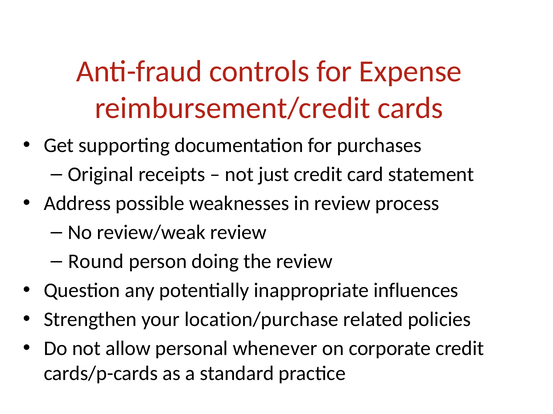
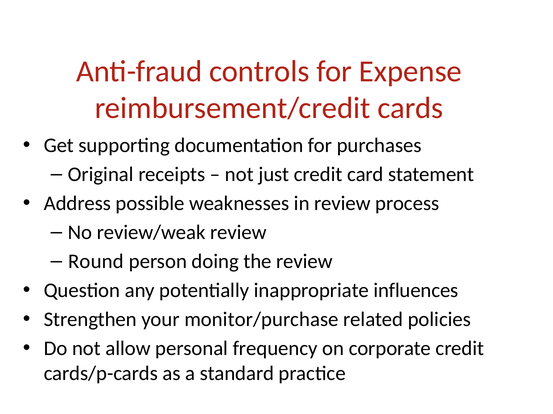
location/purchase: location/purchase -> monitor/purchase (261, 320)
whenever: whenever -> frequency (275, 349)
